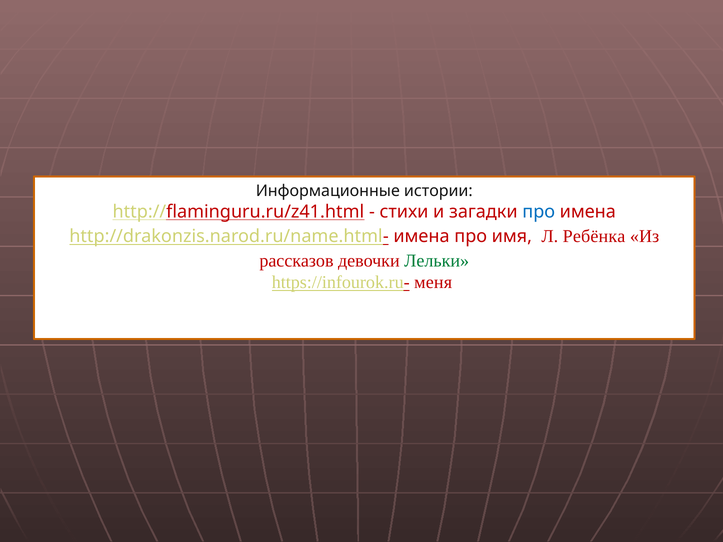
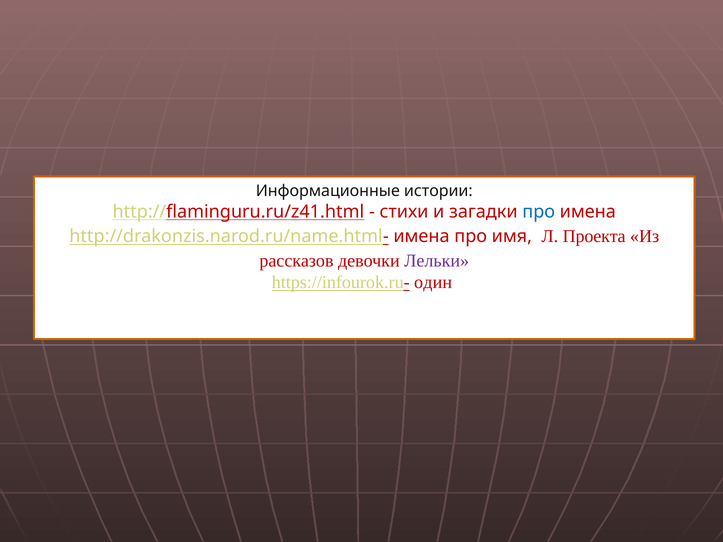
Ребёнка: Ребёнка -> Проекта (594, 236)
Лельки colour: green -> purple (437, 261)
меня: меня -> один (433, 283)
